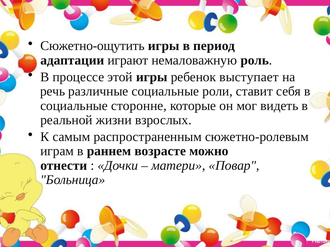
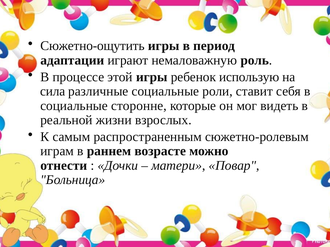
выступает: выступает -> использую (249, 77)
речь: речь -> сила (53, 91)
